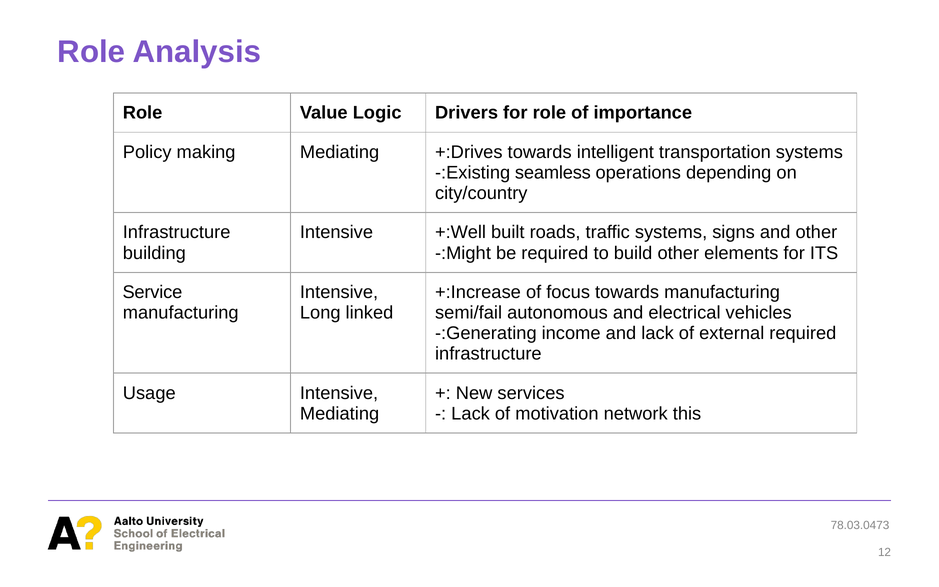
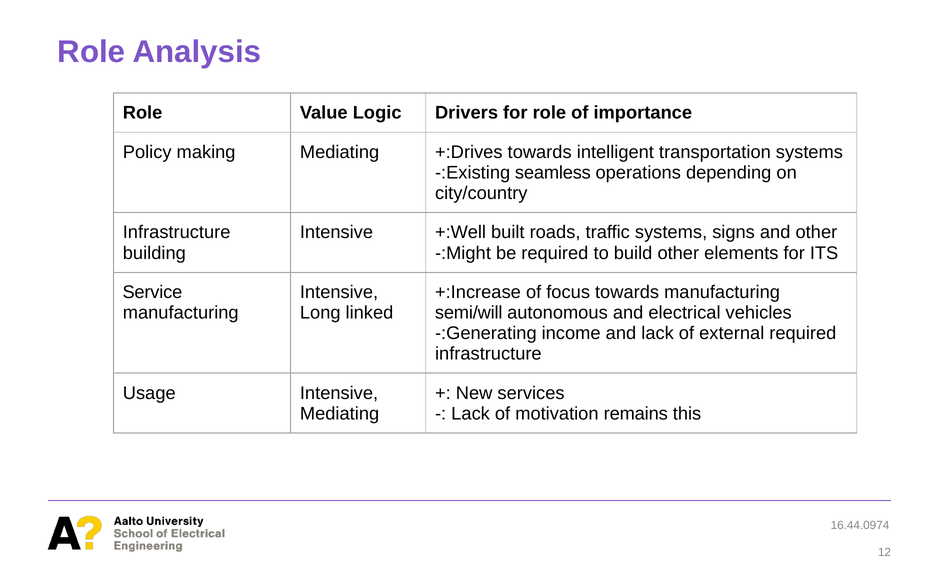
semi/fail: semi/fail -> semi/will (469, 313)
network: network -> remains (636, 414)
78.03.0473: 78.03.0473 -> 16.44.0974 (860, 525)
